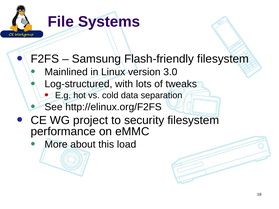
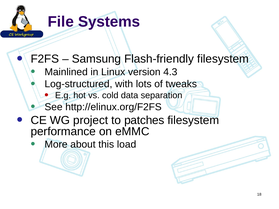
3.0: 3.0 -> 4.3 (170, 72)
security: security -> patches (144, 120)
